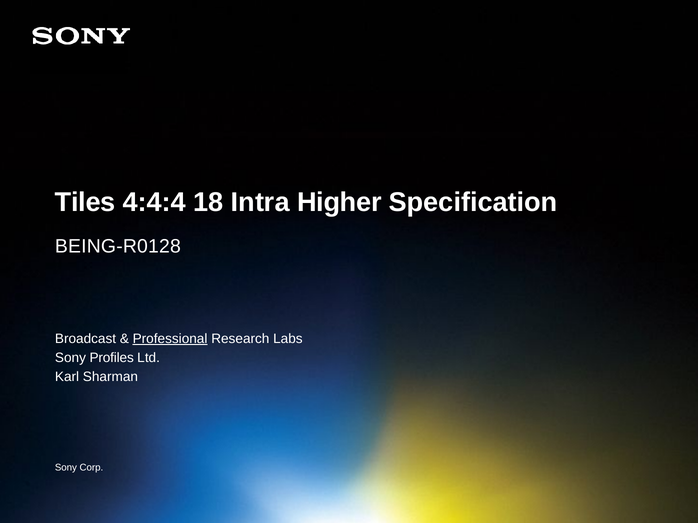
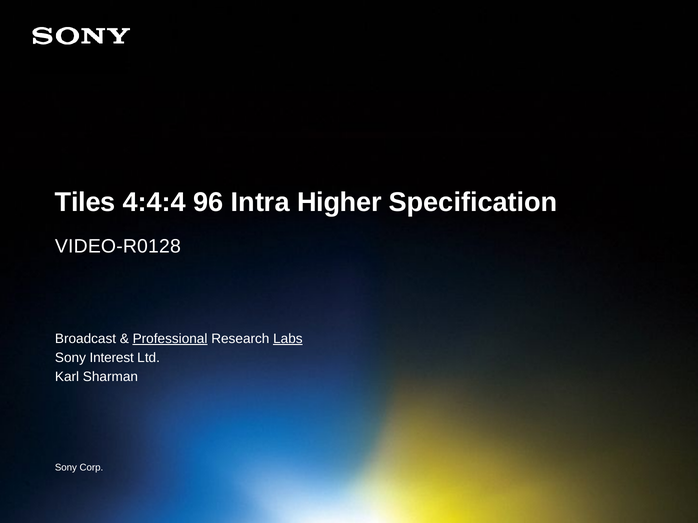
18: 18 -> 96 (208, 203)
BEING-R0128: BEING-R0128 -> VIDEO-R0128 (118, 247)
Labs underline: none -> present (288, 339)
Profiles: Profiles -> Interest (112, 358)
